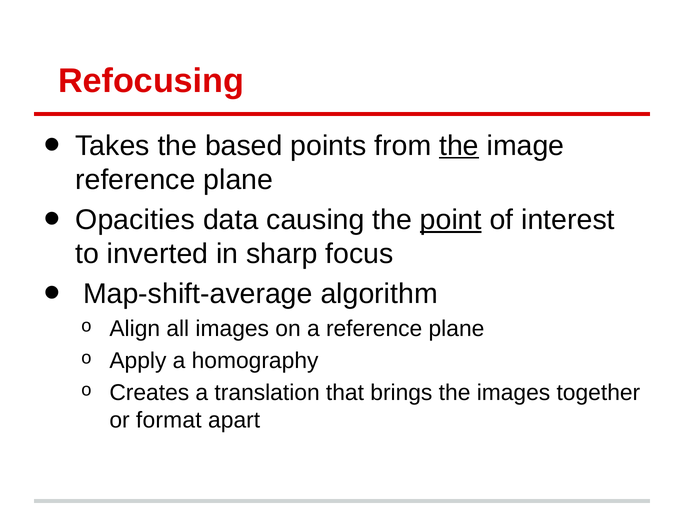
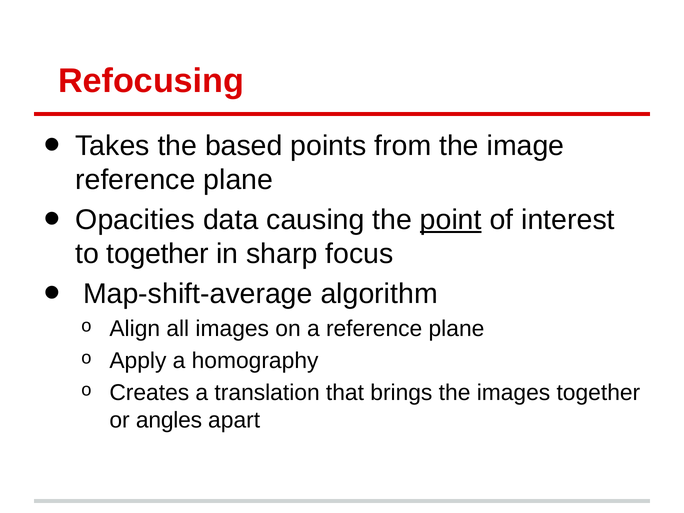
the underline: present -> none (459, 146)
to inverted: inverted -> together (158, 254)
format: format -> angles (169, 420)
